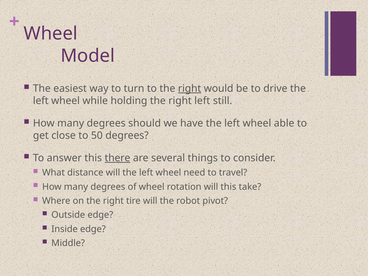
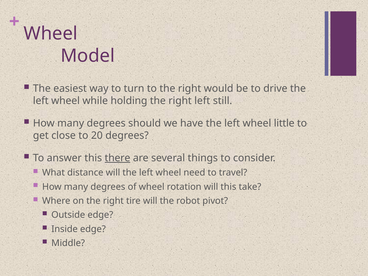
right underline: present -> none (190, 88)
able: able -> little (284, 123)
50: 50 -> 20 (97, 135)
